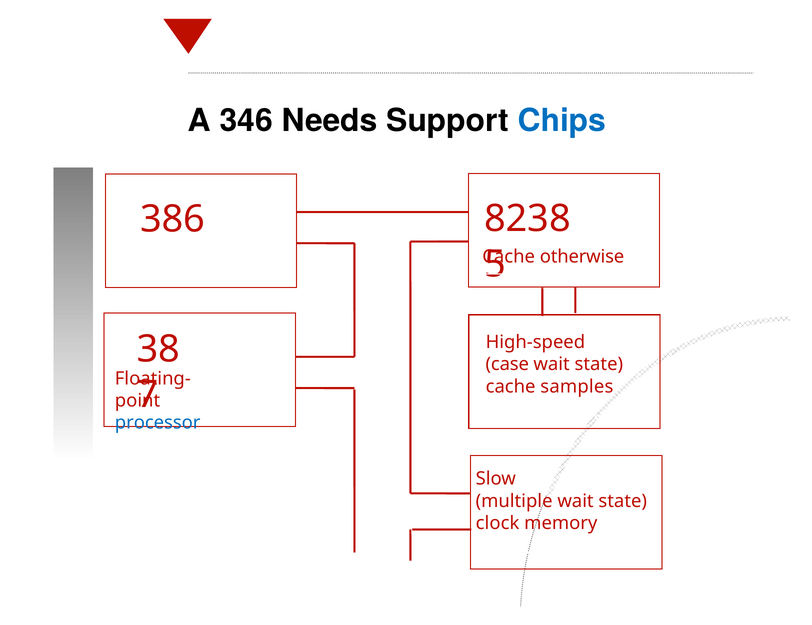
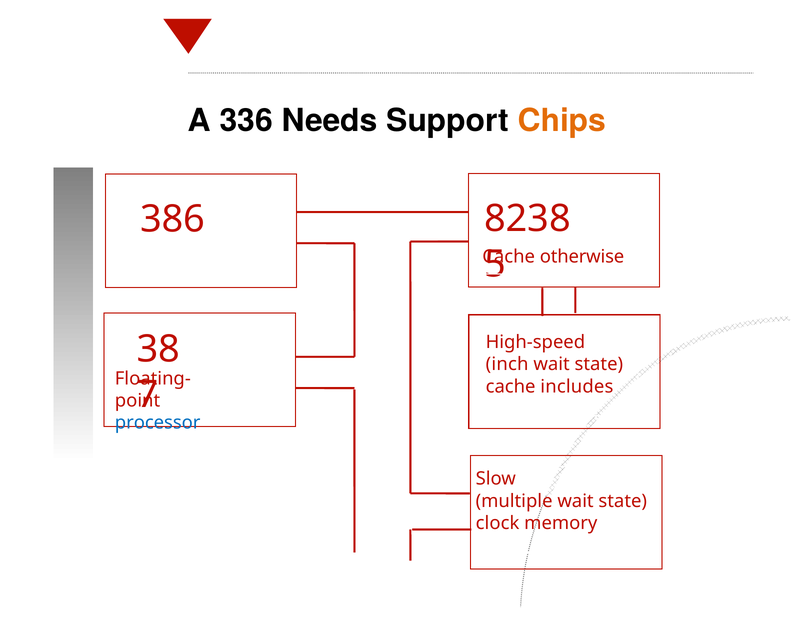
346: 346 -> 336 (246, 121)
Chips colour: blue -> orange (562, 121)
case: case -> inch (507, 365)
samples: samples -> includes (577, 387)
